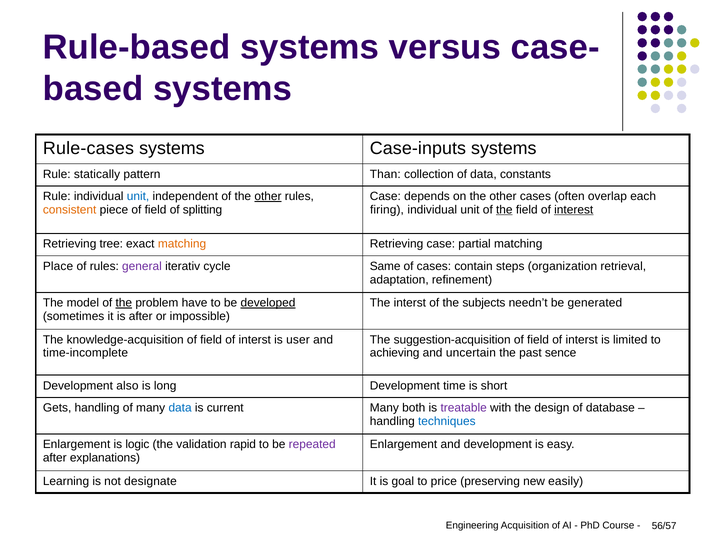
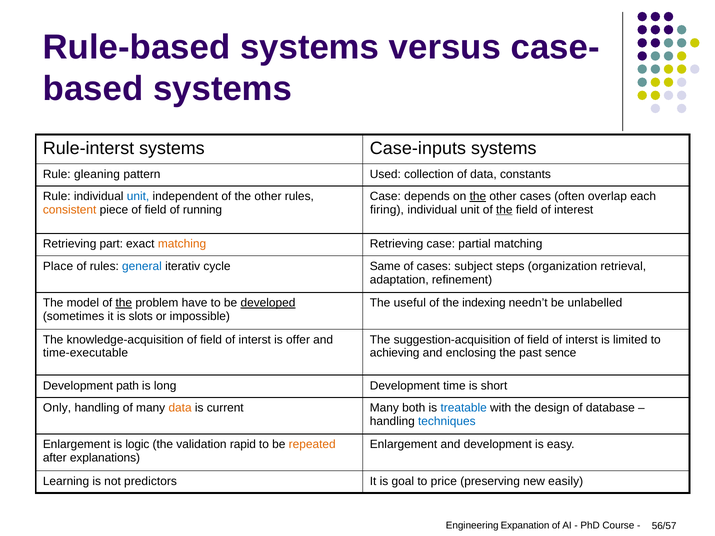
Rule-cases: Rule-cases -> Rule-interst (89, 148)
statically: statically -> gleaning (97, 174)
Than: Than -> Used (385, 174)
other underline: present -> none (268, 196)
the underline: none -> present (478, 196)
splitting: splitting -> running (203, 210)
interest underline: present -> none (574, 210)
tree: tree -> part (111, 244)
general colour: purple -> blue (142, 266)
contain: contain -> subject (474, 266)
The interst: interst -> useful (410, 303)
subjects: subjects -> indexing (484, 303)
generated: generated -> unlabelled (595, 303)
is after: after -> slots (141, 316)
user: user -> offer (298, 340)
time-incomplete: time-incomplete -> time-executable (85, 353)
uncertain: uncertain -> enclosing (471, 353)
also: also -> path (128, 386)
Gets: Gets -> Only (57, 408)
data colour: blue -> orange (180, 408)
treatable colour: purple -> blue (464, 408)
repeated colour: purple -> orange (312, 445)
designate: designate -> predictors (151, 481)
Acquisition: Acquisition -> Expanation (525, 526)
